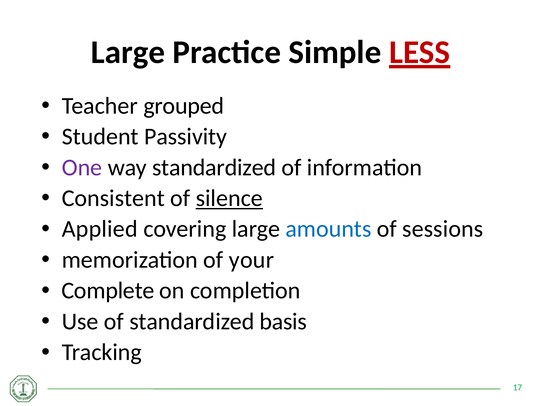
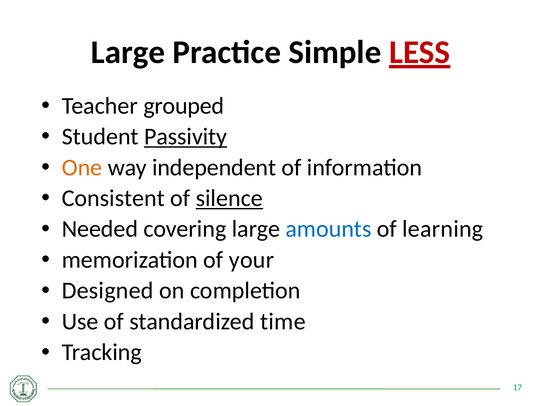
Passivity underline: none -> present (186, 137)
One colour: purple -> orange (82, 167)
way standardized: standardized -> independent (214, 167)
Applied: Applied -> Needed (100, 229)
sessions: sessions -> learning (443, 229)
Complete: Complete -> Designed (108, 291)
basis: basis -> time (283, 321)
